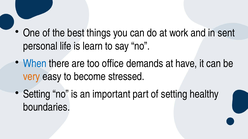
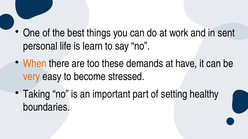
When colour: blue -> orange (35, 64)
office: office -> these (113, 64)
Setting: Setting -> Taking (37, 94)
